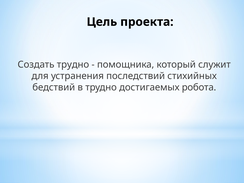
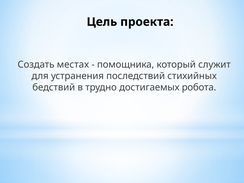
Создать трудно: трудно -> местах (73, 64)
